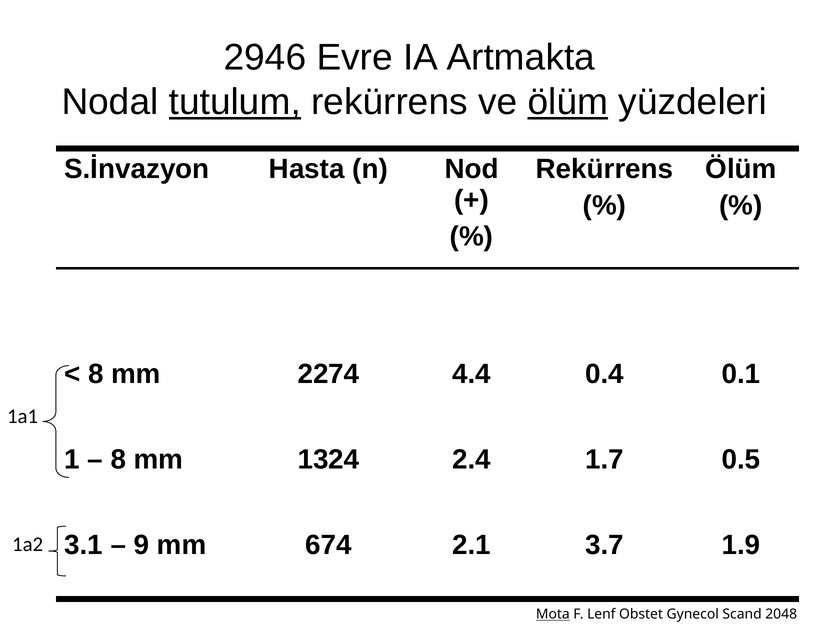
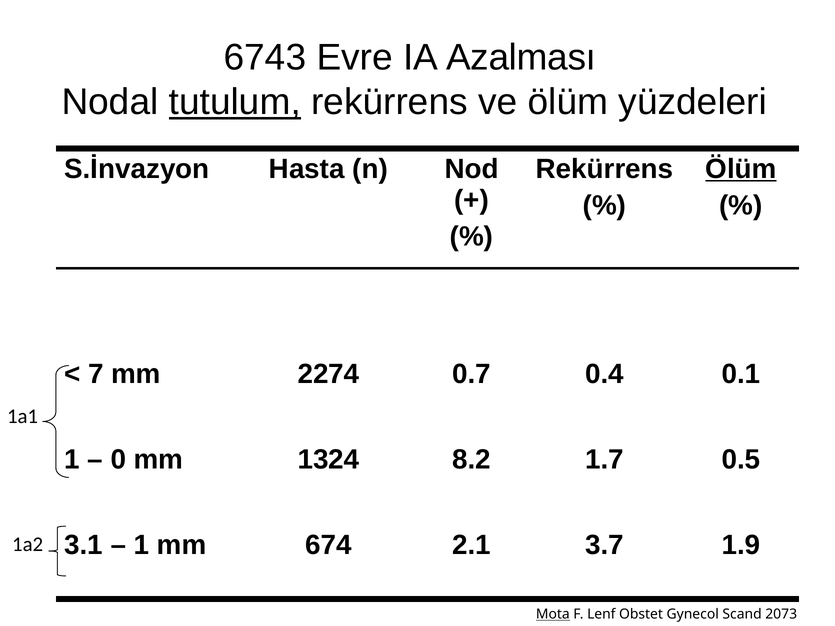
2946: 2946 -> 6743 (265, 58)
Artmakta: Artmakta -> Azalması (521, 58)
ölüm underline: present -> none (568, 102)
Ölüm underline: none -> present (741, 169)
8: 8 -> 7 (96, 374)
4.4: 4.4 -> 0.7 (472, 374)
8: 8 -> 0 (118, 460)
2.4: 2.4 -> 8.2 (472, 460)
9: 9 -> 1 (141, 545)
2048: 2048 -> 2073 (781, 615)
